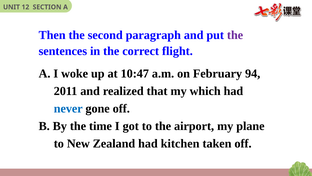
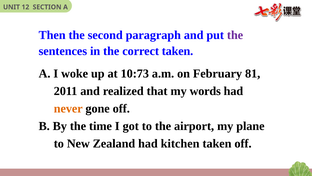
correct flight: flight -> taken (178, 51)
10:47: 10:47 -> 10:73 (135, 73)
94: 94 -> 81 (253, 73)
which: which -> words (205, 91)
never colour: blue -> orange (68, 108)
